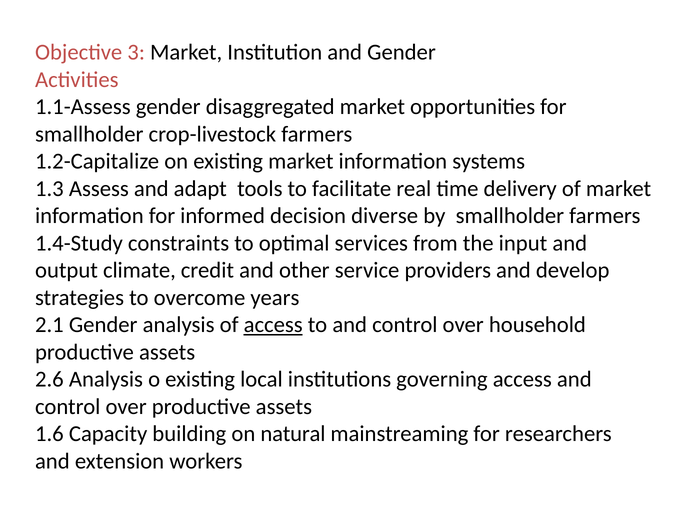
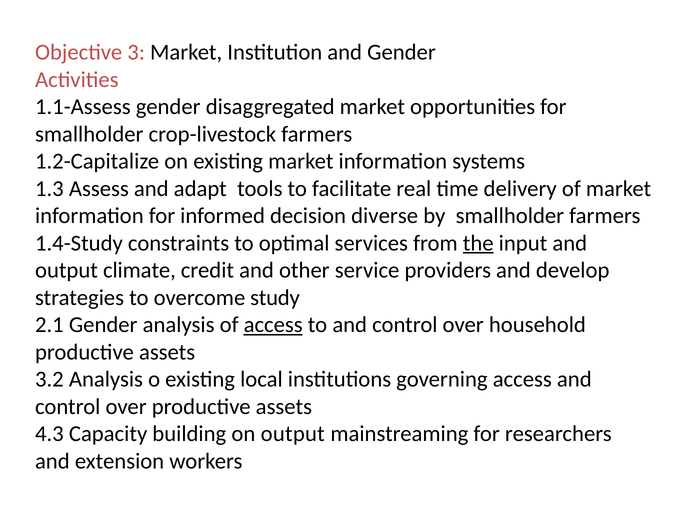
the underline: none -> present (478, 243)
years: years -> study (275, 297)
2.6: 2.6 -> 3.2 (49, 379)
1.6: 1.6 -> 4.3 (49, 434)
on natural: natural -> output (293, 434)
